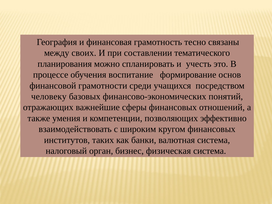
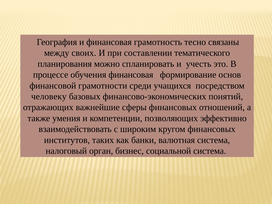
обучения воспитание: воспитание -> финансовая (131, 75)
физическая: физическая -> социальной (169, 151)
